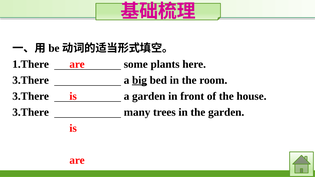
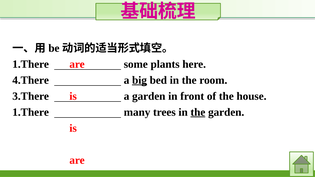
3.There: 3.There -> 4.There (31, 80)
3.There: 3.There -> 1.There (31, 112)
the underline: none -> present (198, 112)
